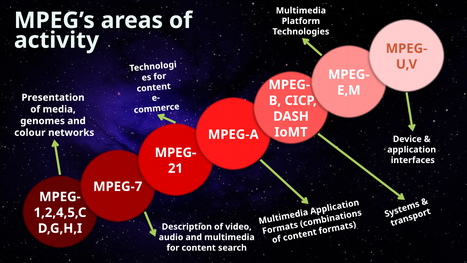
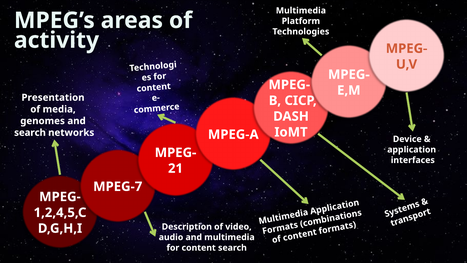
colour: colour -> search (30, 132)
